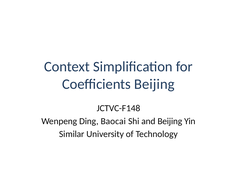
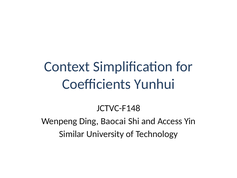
Coefficients Beijing: Beijing -> Yunhui (154, 84)
and Beijing: Beijing -> Access (170, 121)
